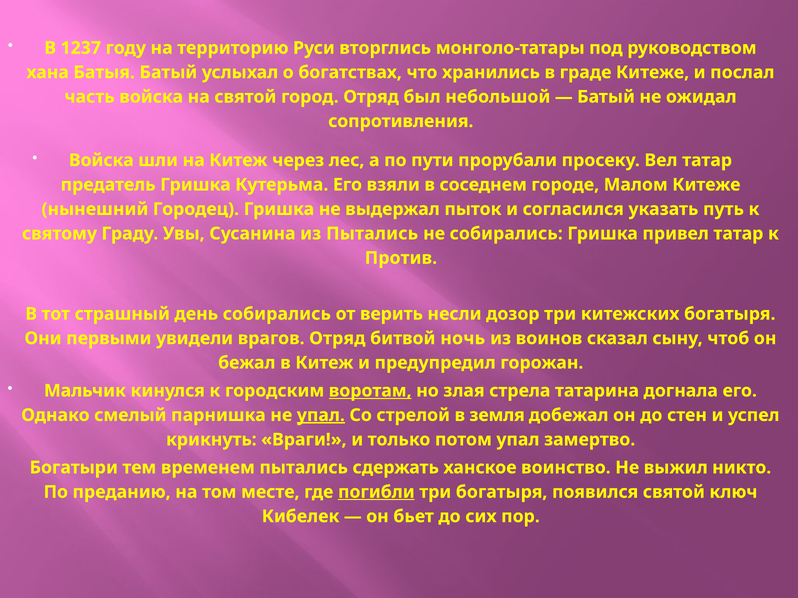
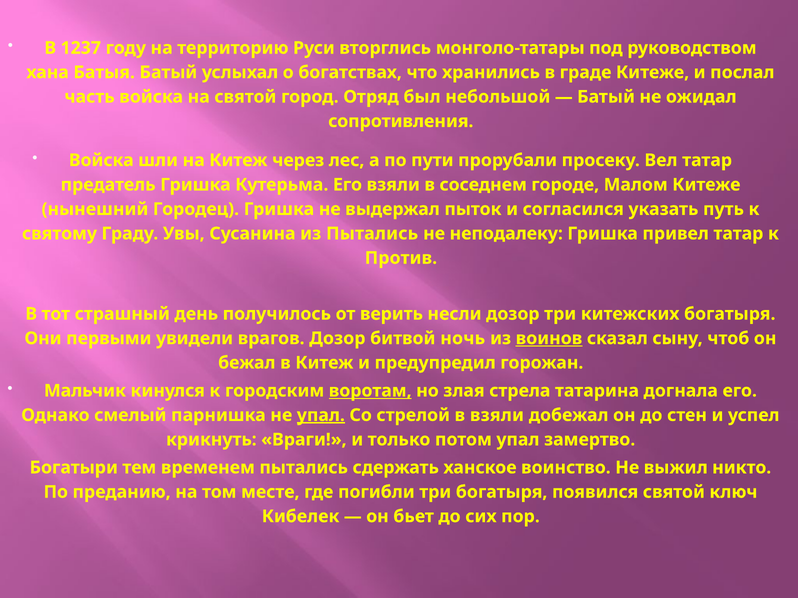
не собирались: собирались -> неподалеку (506, 234)
день собирались: собирались -> получилось (277, 314)
врагов Отряд: Отряд -> Дозор (337, 339)
воинов underline: none -> present (549, 339)
в земля: земля -> взяли (497, 415)
погибли underline: present -> none (376, 492)
